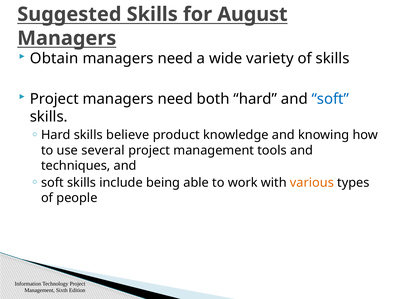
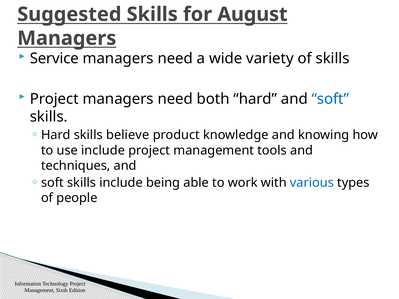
Obtain: Obtain -> Service (54, 59)
use several: several -> include (103, 150)
various colour: orange -> blue (312, 183)
